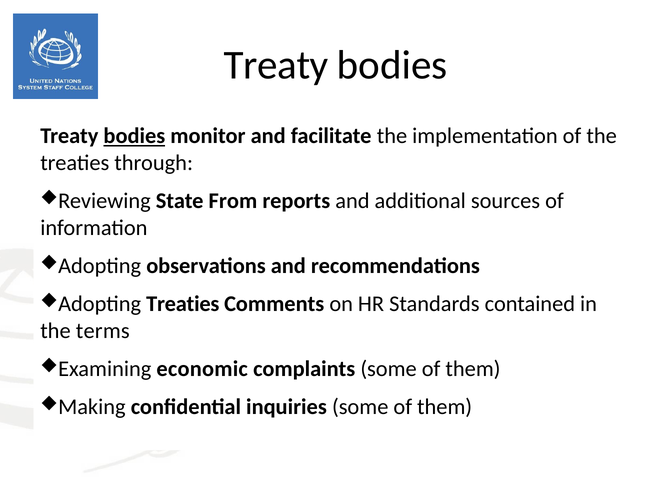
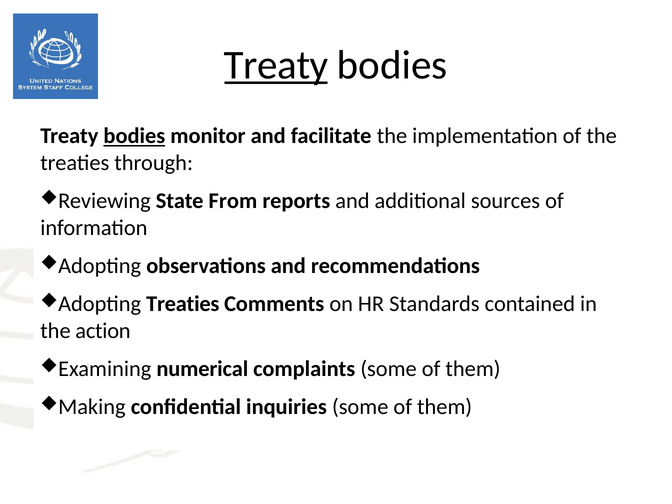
Treaty underline: none -> present (276, 65)
terms: terms -> action (103, 331)
economic: economic -> numerical (202, 369)
